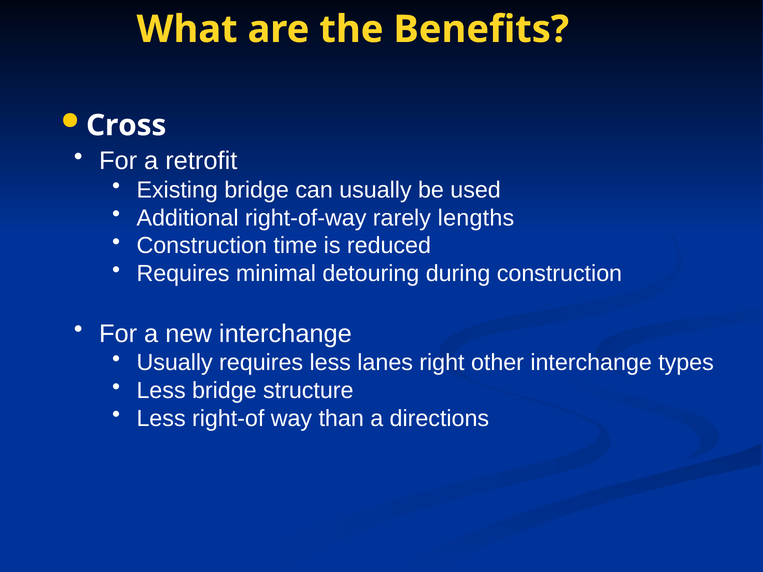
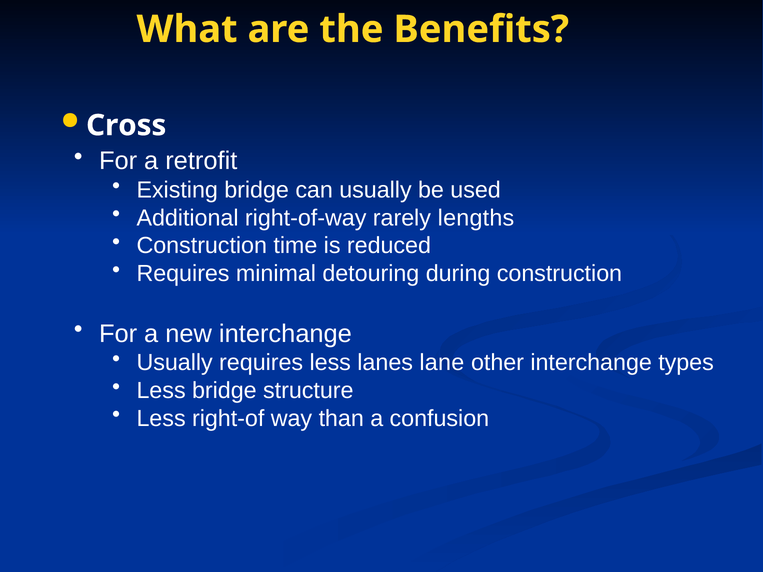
right: right -> lane (442, 363)
directions: directions -> confusion (439, 419)
